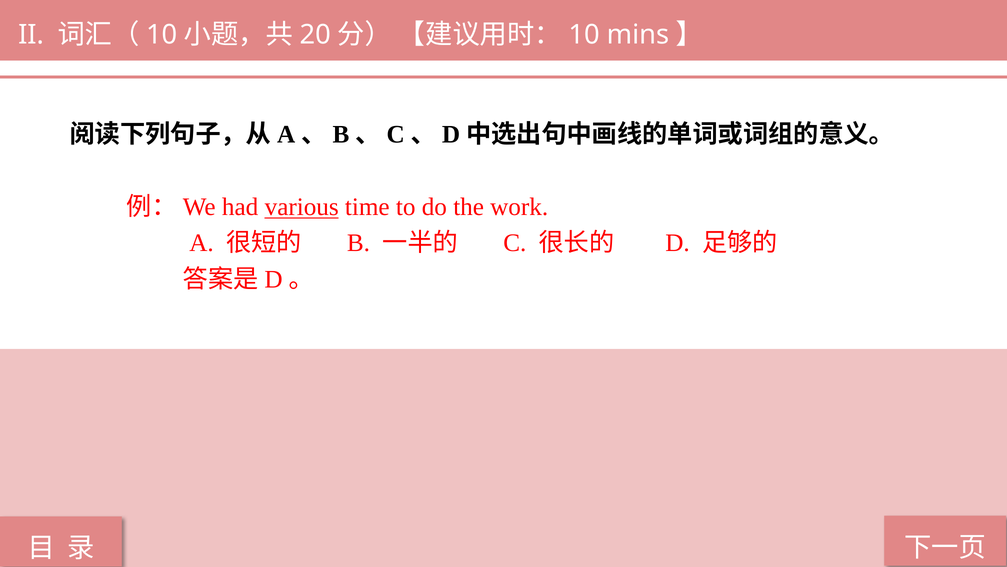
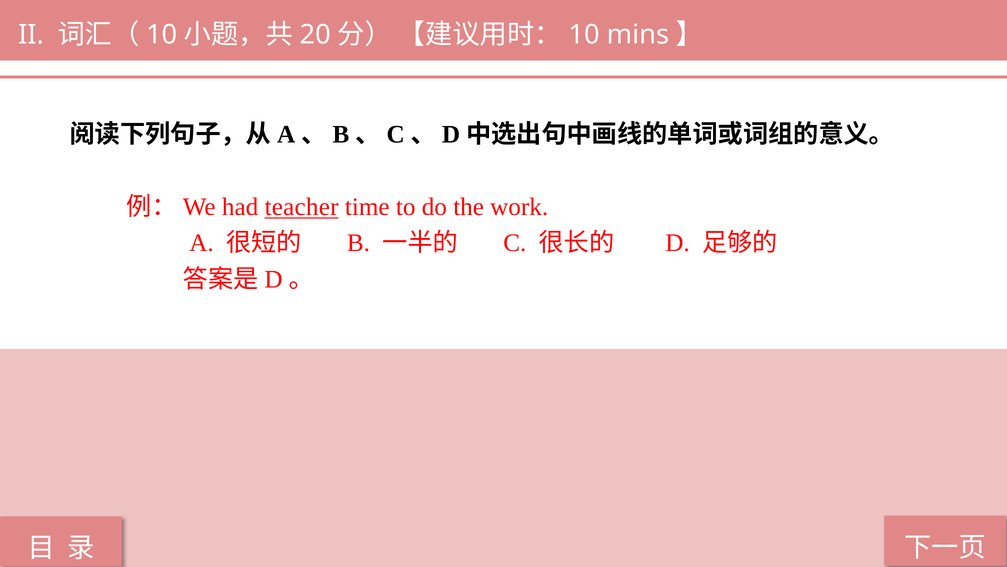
various: various -> teacher (302, 207)
